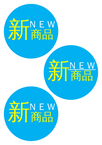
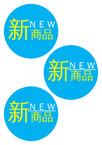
ＮＥＷ underline: none -> present (42, 106)
